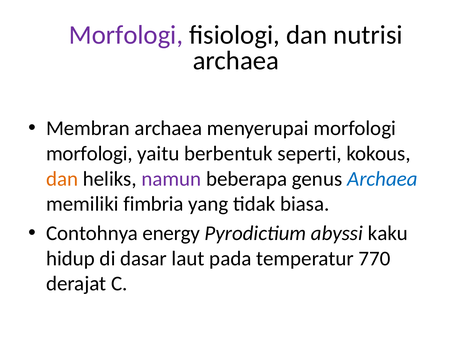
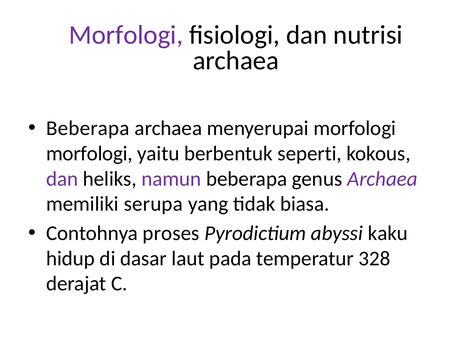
Membran: Membran -> Beberapa (88, 128)
dan colour: orange -> purple (62, 179)
Archaea colour: blue -> purple (382, 179)
fimbria: fimbria -> serupa (153, 204)
energy: energy -> proses (171, 233)
770: 770 -> 328 (375, 258)
